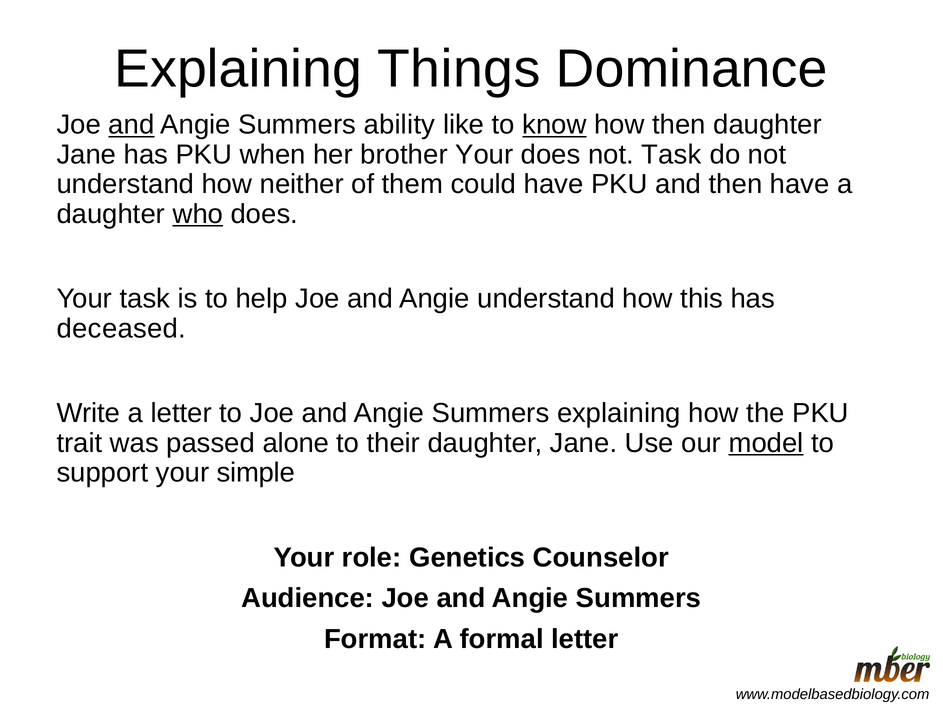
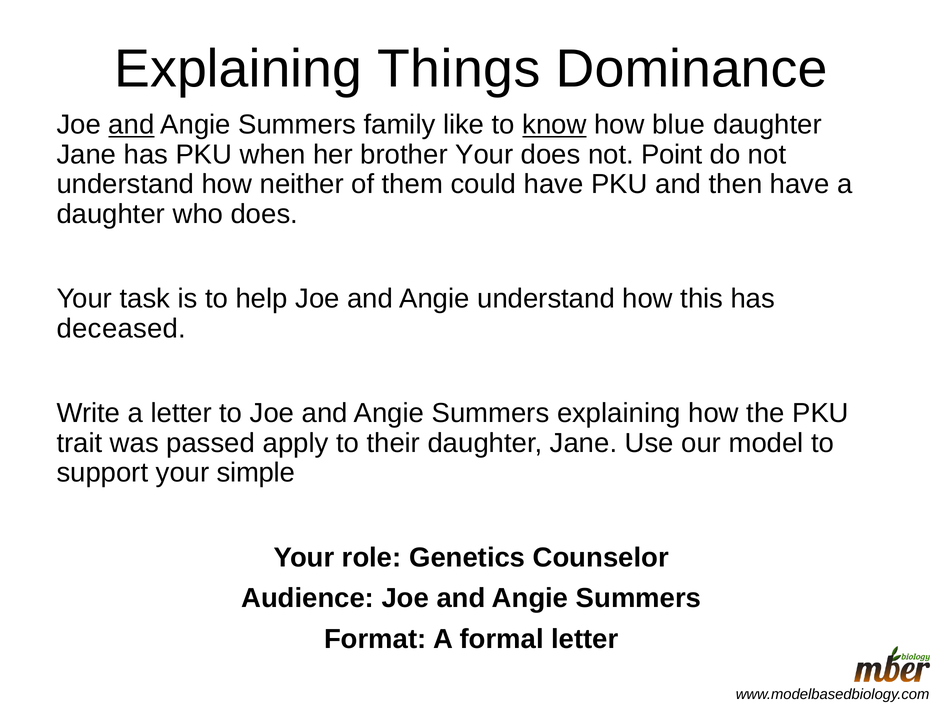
ability: ability -> family (400, 125)
how then: then -> blue (679, 125)
not Task: Task -> Point (672, 155)
who underline: present -> none (198, 214)
alone: alone -> apply (296, 443)
model underline: present -> none (766, 443)
